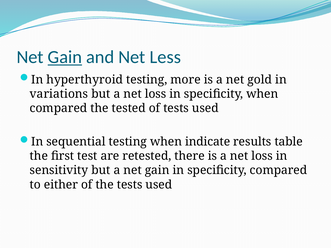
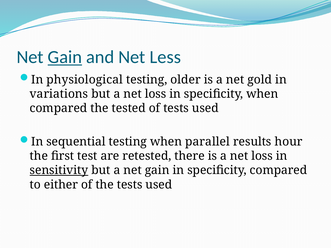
hyperthyroid: hyperthyroid -> physiological (85, 80)
more: more -> older (186, 80)
indicate: indicate -> parallel (208, 142)
table: table -> hour (289, 142)
sensitivity underline: none -> present (59, 170)
